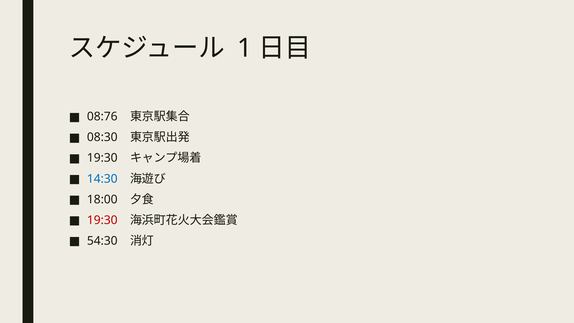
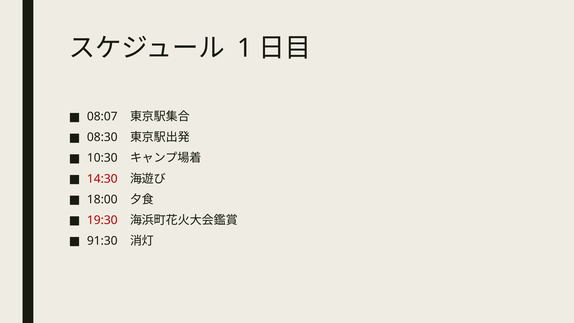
08:76: 08:76 -> 08:07 (102, 117)
19:30: 19:30 -> 10:30 (102, 158)
14:30 colour: blue -> red (102, 179)
54:30: 54:30 -> 91:30 (102, 241)
